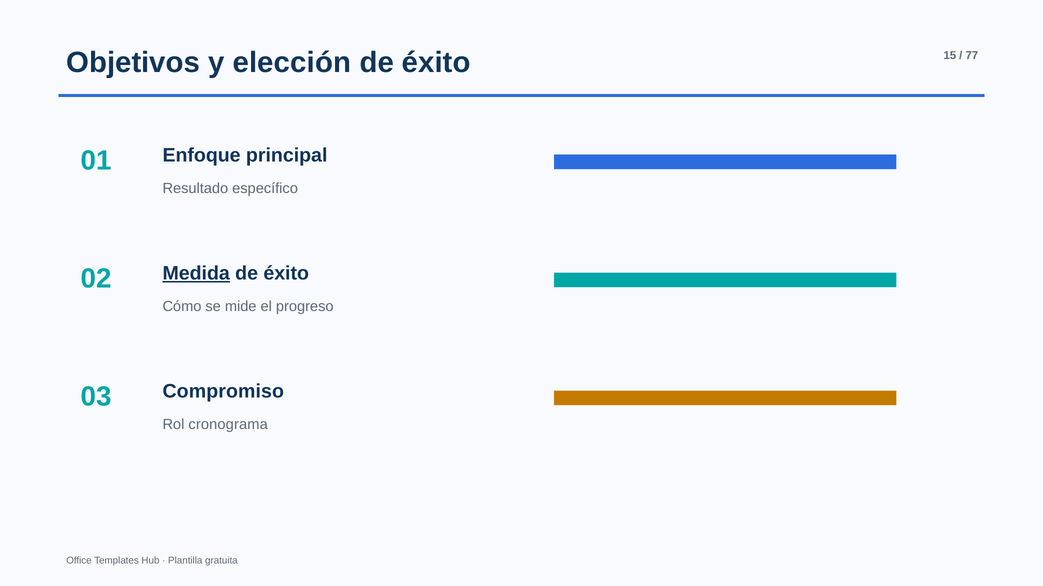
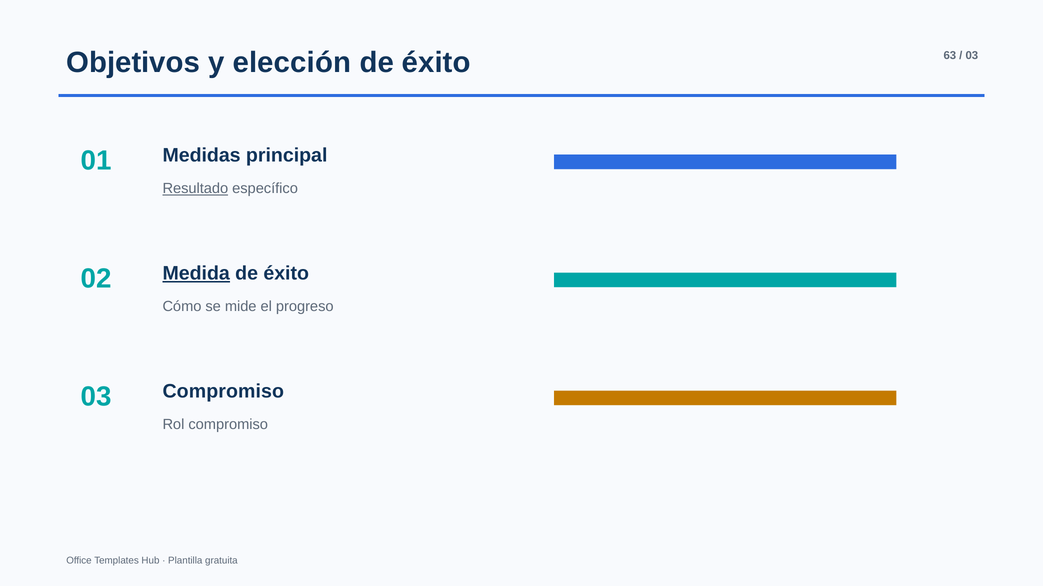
15: 15 -> 63 (950, 55)
77: 77 -> 03 (972, 55)
Enfoque: Enfoque -> Medidas (202, 155)
Resultado underline: none -> present (195, 189)
Rol cronograma: cronograma -> compromiso (228, 425)
